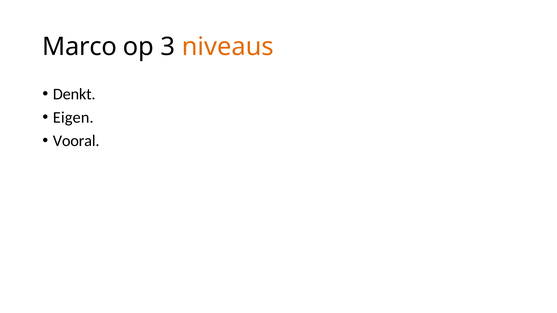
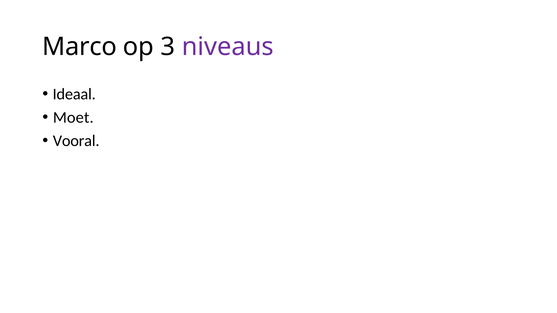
niveaus colour: orange -> purple (228, 47)
Denkt: Denkt -> Ideaal (74, 94)
Eigen: Eigen -> Moet (73, 118)
